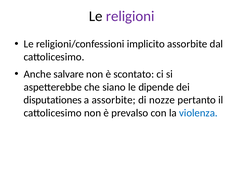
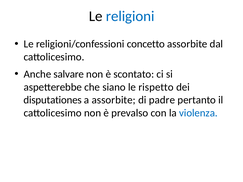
religioni colour: purple -> blue (130, 16)
implicito: implicito -> concetto (146, 44)
dipende: dipende -> rispetto (156, 87)
nozze: nozze -> padre (162, 100)
